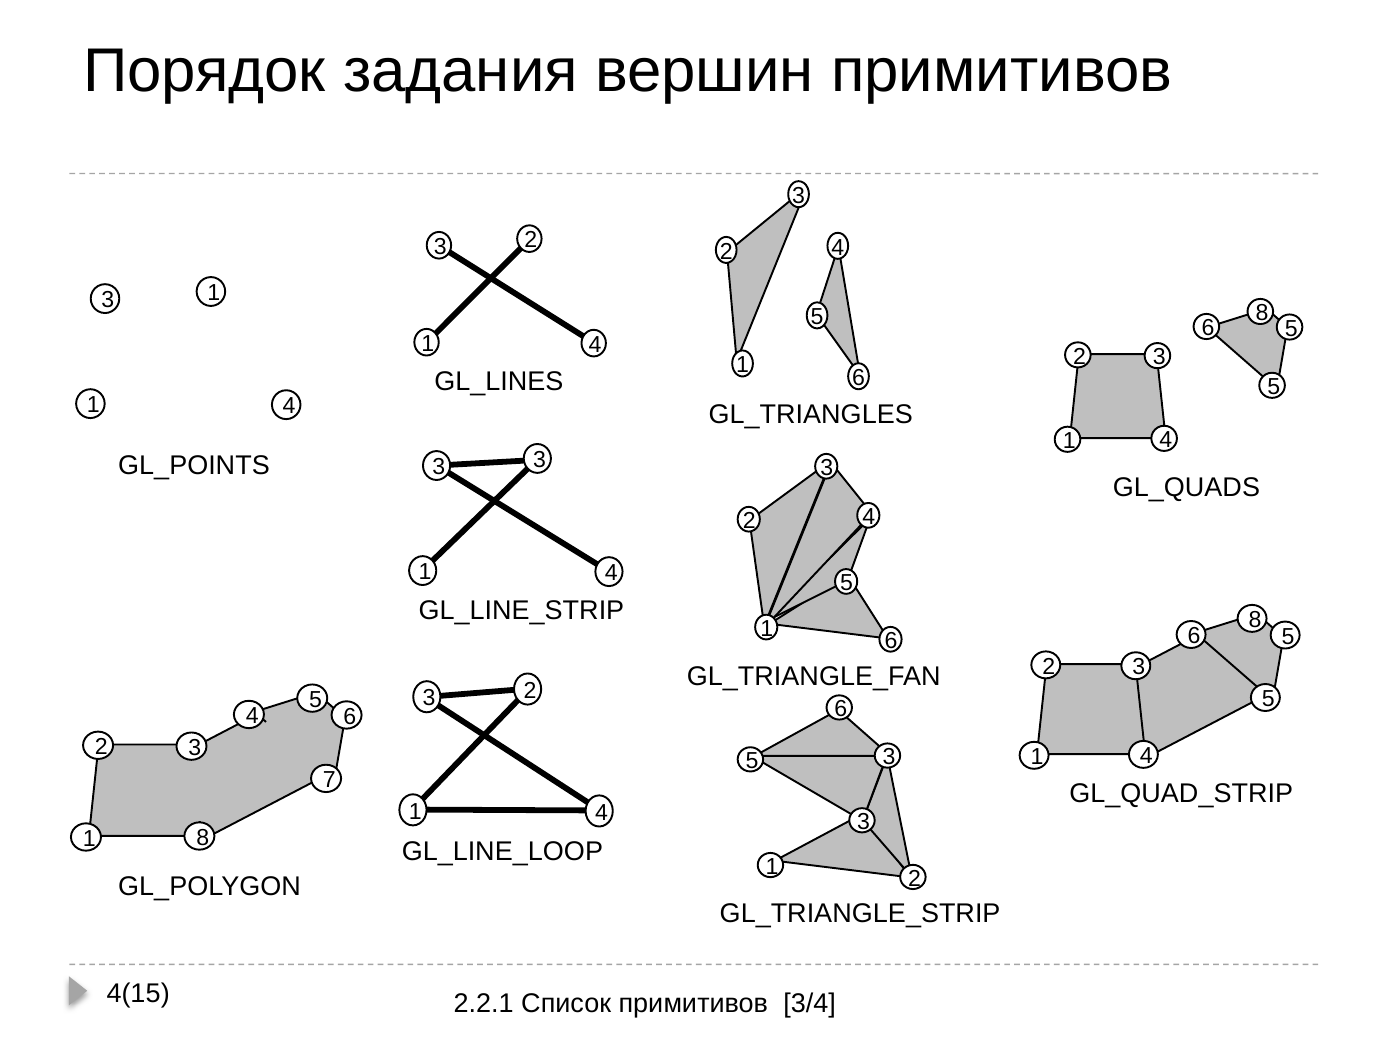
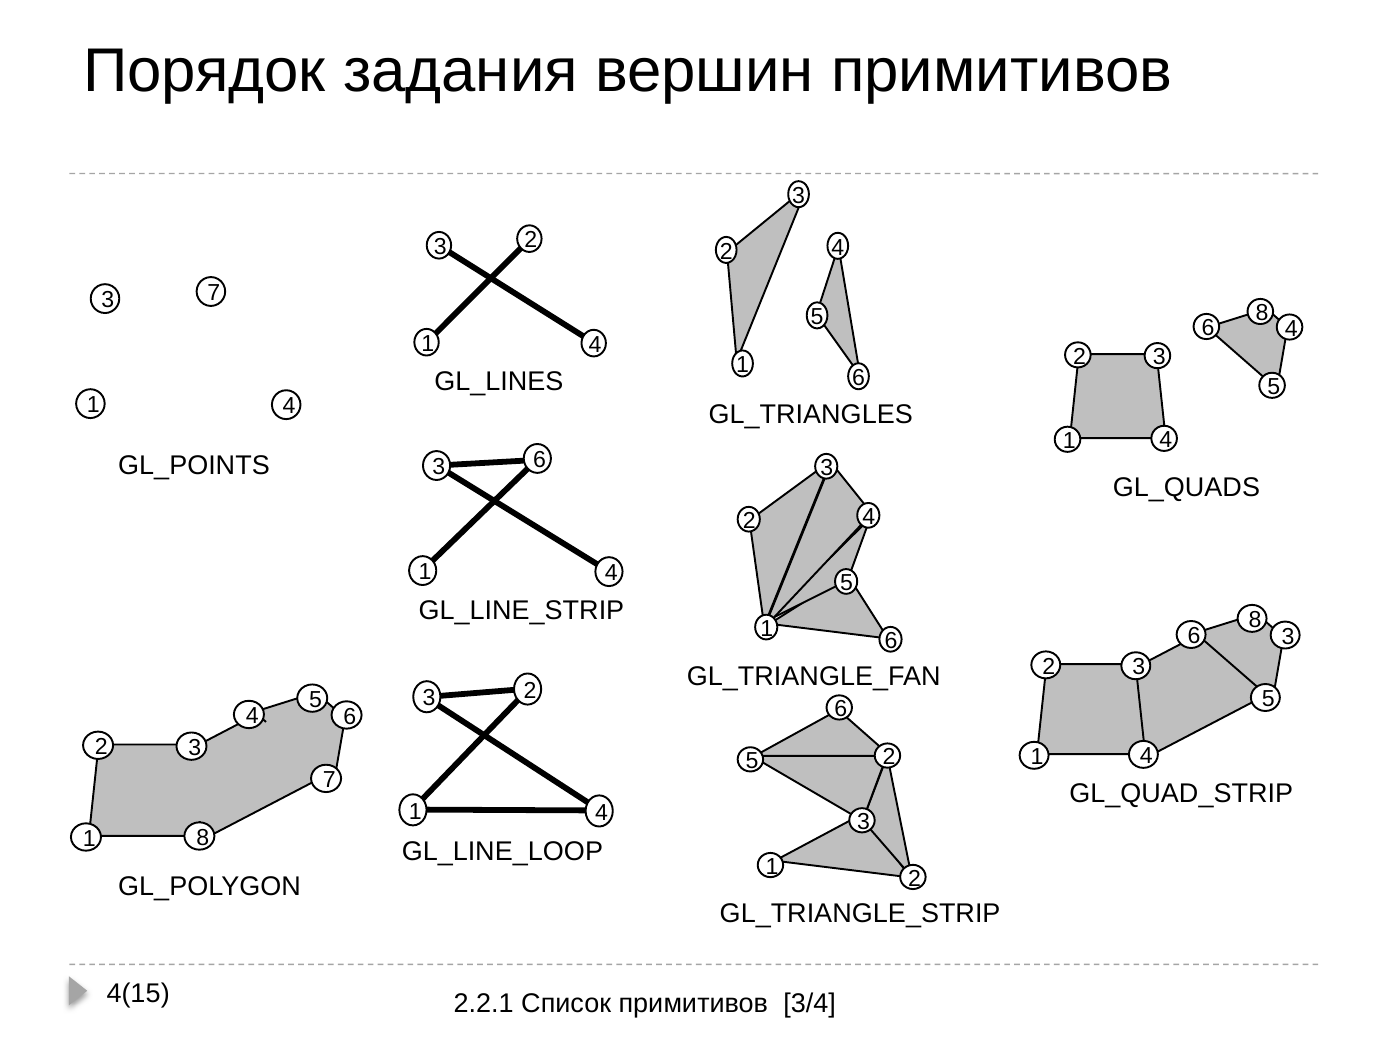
1: 1 -> 7 (214, 293)
5: 5 -> 4 (1291, 329)
3 3: 3 -> 6 (540, 460)
5: 5 -> 3 (1288, 637)
5 3: 3 -> 2 (889, 757)
